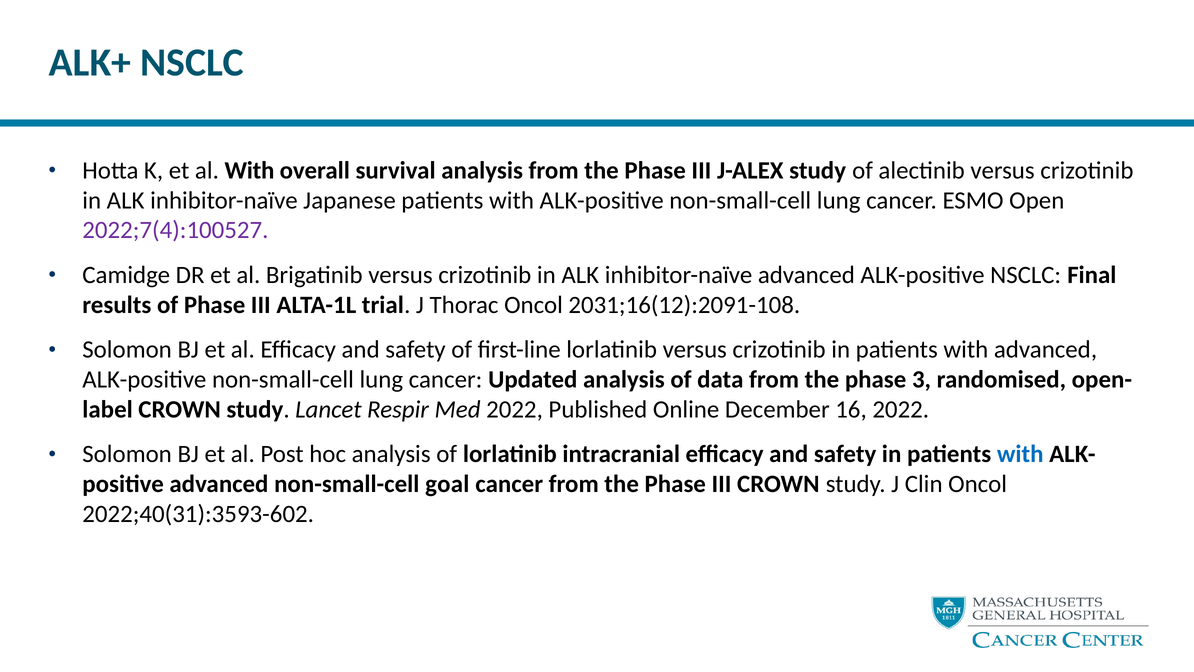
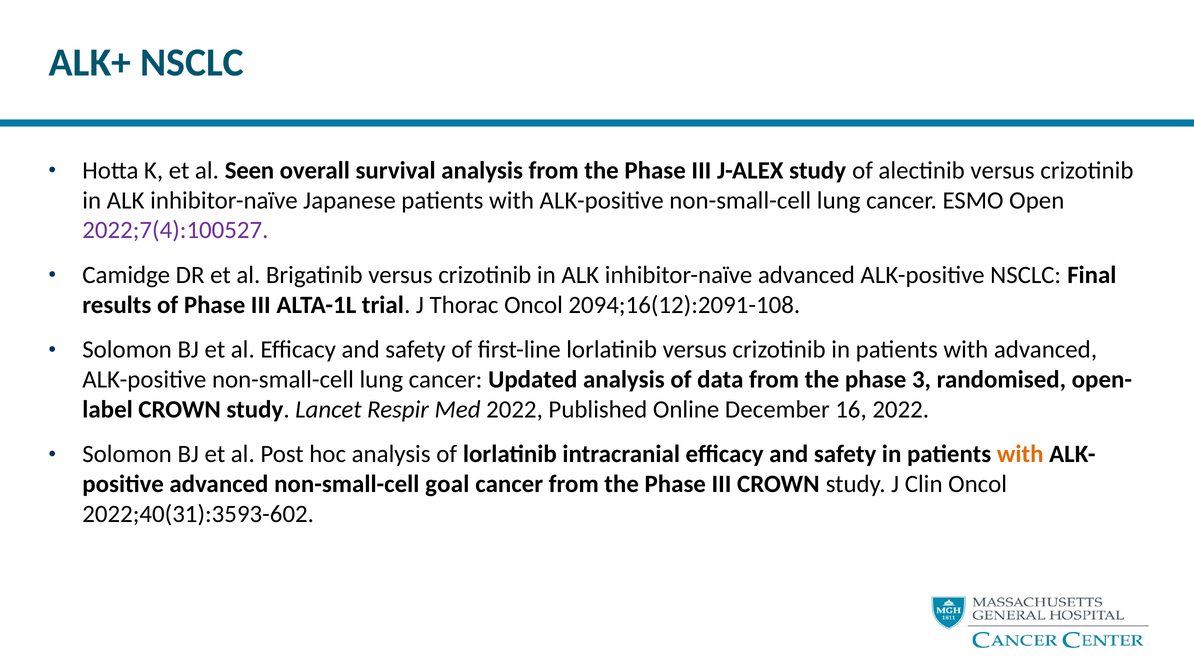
al With: With -> Seen (249, 170)
2031;16(12):2091-108: 2031;16(12):2091-108 -> 2094;16(12):2091-108 (684, 305)
with colour: blue -> orange (1020, 454)
